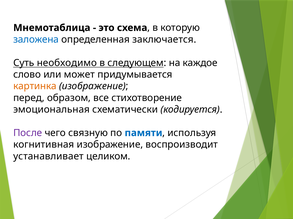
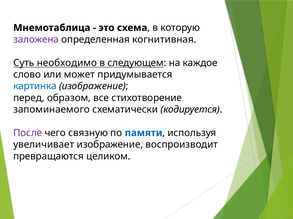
заложена colour: blue -> purple (36, 40)
заключается: заключается -> когнитивная (164, 40)
картинка colour: orange -> blue (35, 86)
эмоциональная: эмоциональная -> запоминаемого (52, 110)
когнитивная: когнитивная -> увеличивает (44, 145)
устанавливает: устанавливает -> превращаются (49, 157)
